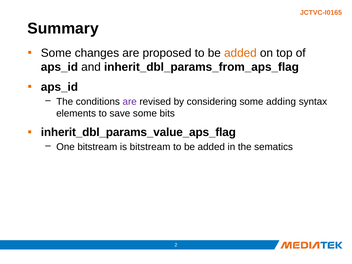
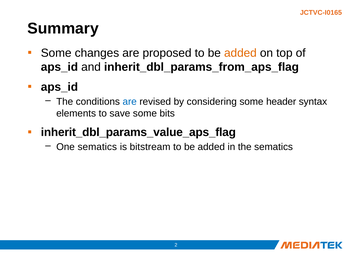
are colour: purple -> blue (130, 102)
adding: adding -> header (281, 102)
One bitstream: bitstream -> sematics (97, 147)
